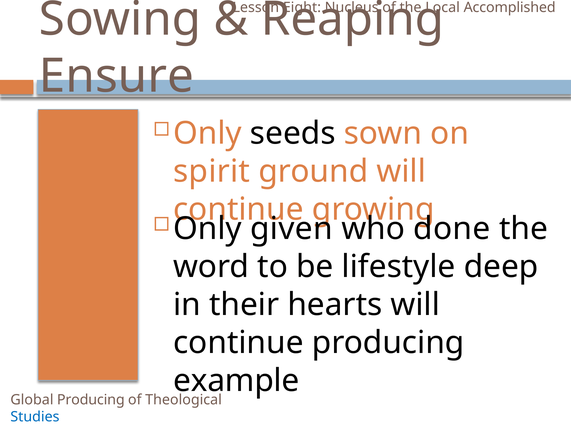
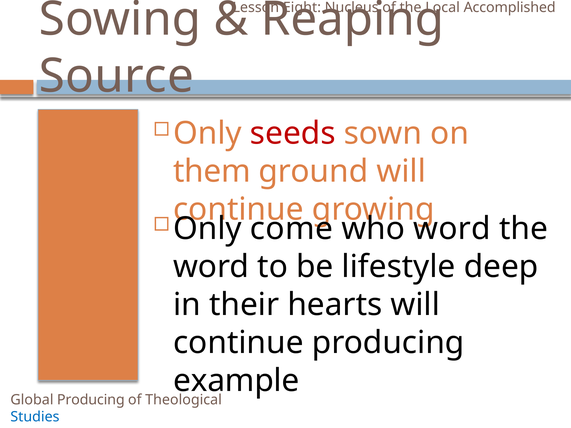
Ensure: Ensure -> Source (116, 76)
seeds colour: black -> red (293, 133)
spirit: spirit -> them (212, 172)
given: given -> come (291, 229)
done: done -> word (452, 229)
